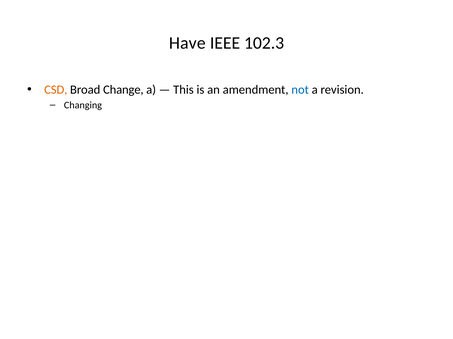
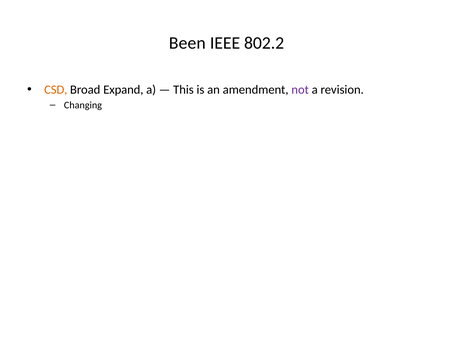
Have: Have -> Been (187, 43)
102.3: 102.3 -> 802.2 (264, 43)
Change: Change -> Expand (123, 90)
not colour: blue -> purple (300, 90)
